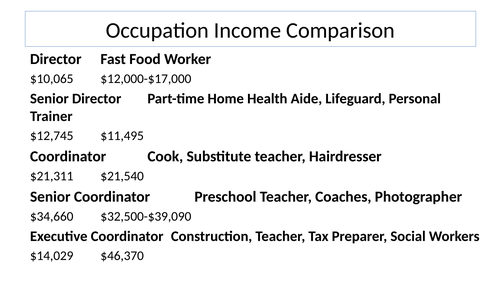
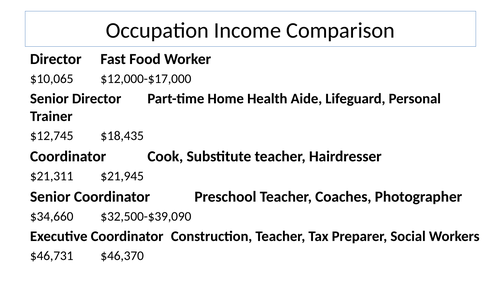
$11,495: $11,495 -> $18,435 (122, 136)
$21,540: $21,540 -> $21,945 (122, 176)
$14,029: $14,029 -> $46,731 (52, 256)
